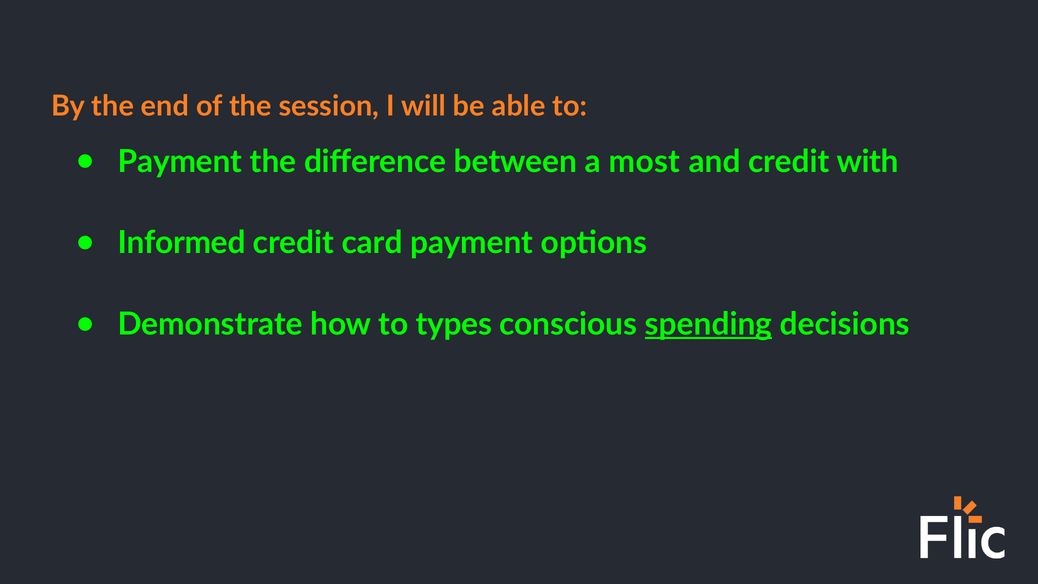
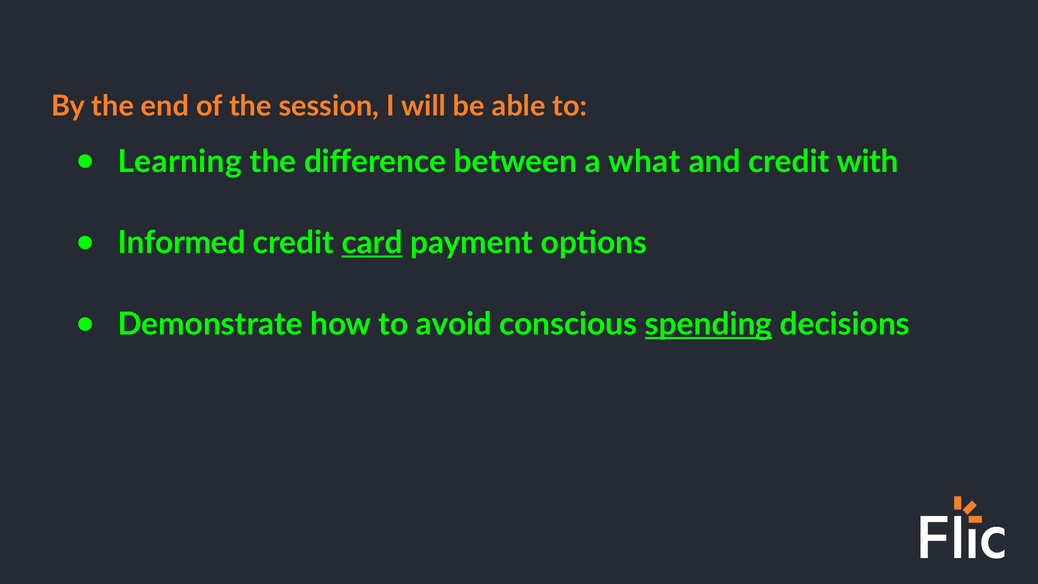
Payment: Payment -> Learning (180, 162)
most: most -> what (644, 162)
card underline: none -> present (372, 243)
types: types -> avoid (454, 324)
